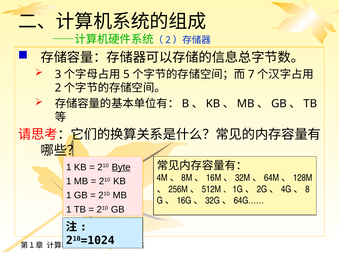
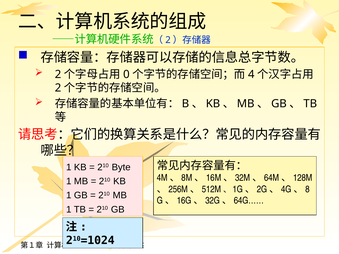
3: 3 -> 2 (58, 74)
5: 5 -> 0 (126, 74)
7: 7 -> 4 (251, 74)
Byte underline: present -> none (121, 167)
